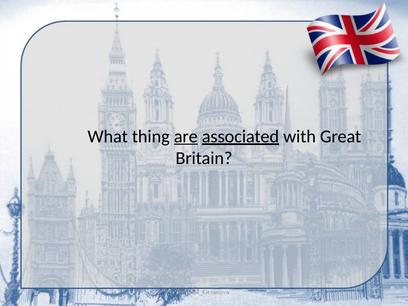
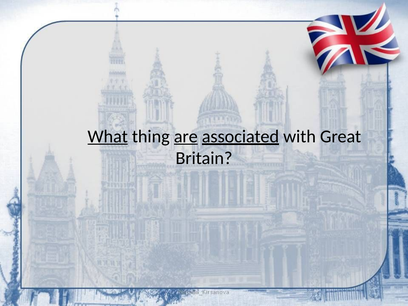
What underline: none -> present (108, 136)
